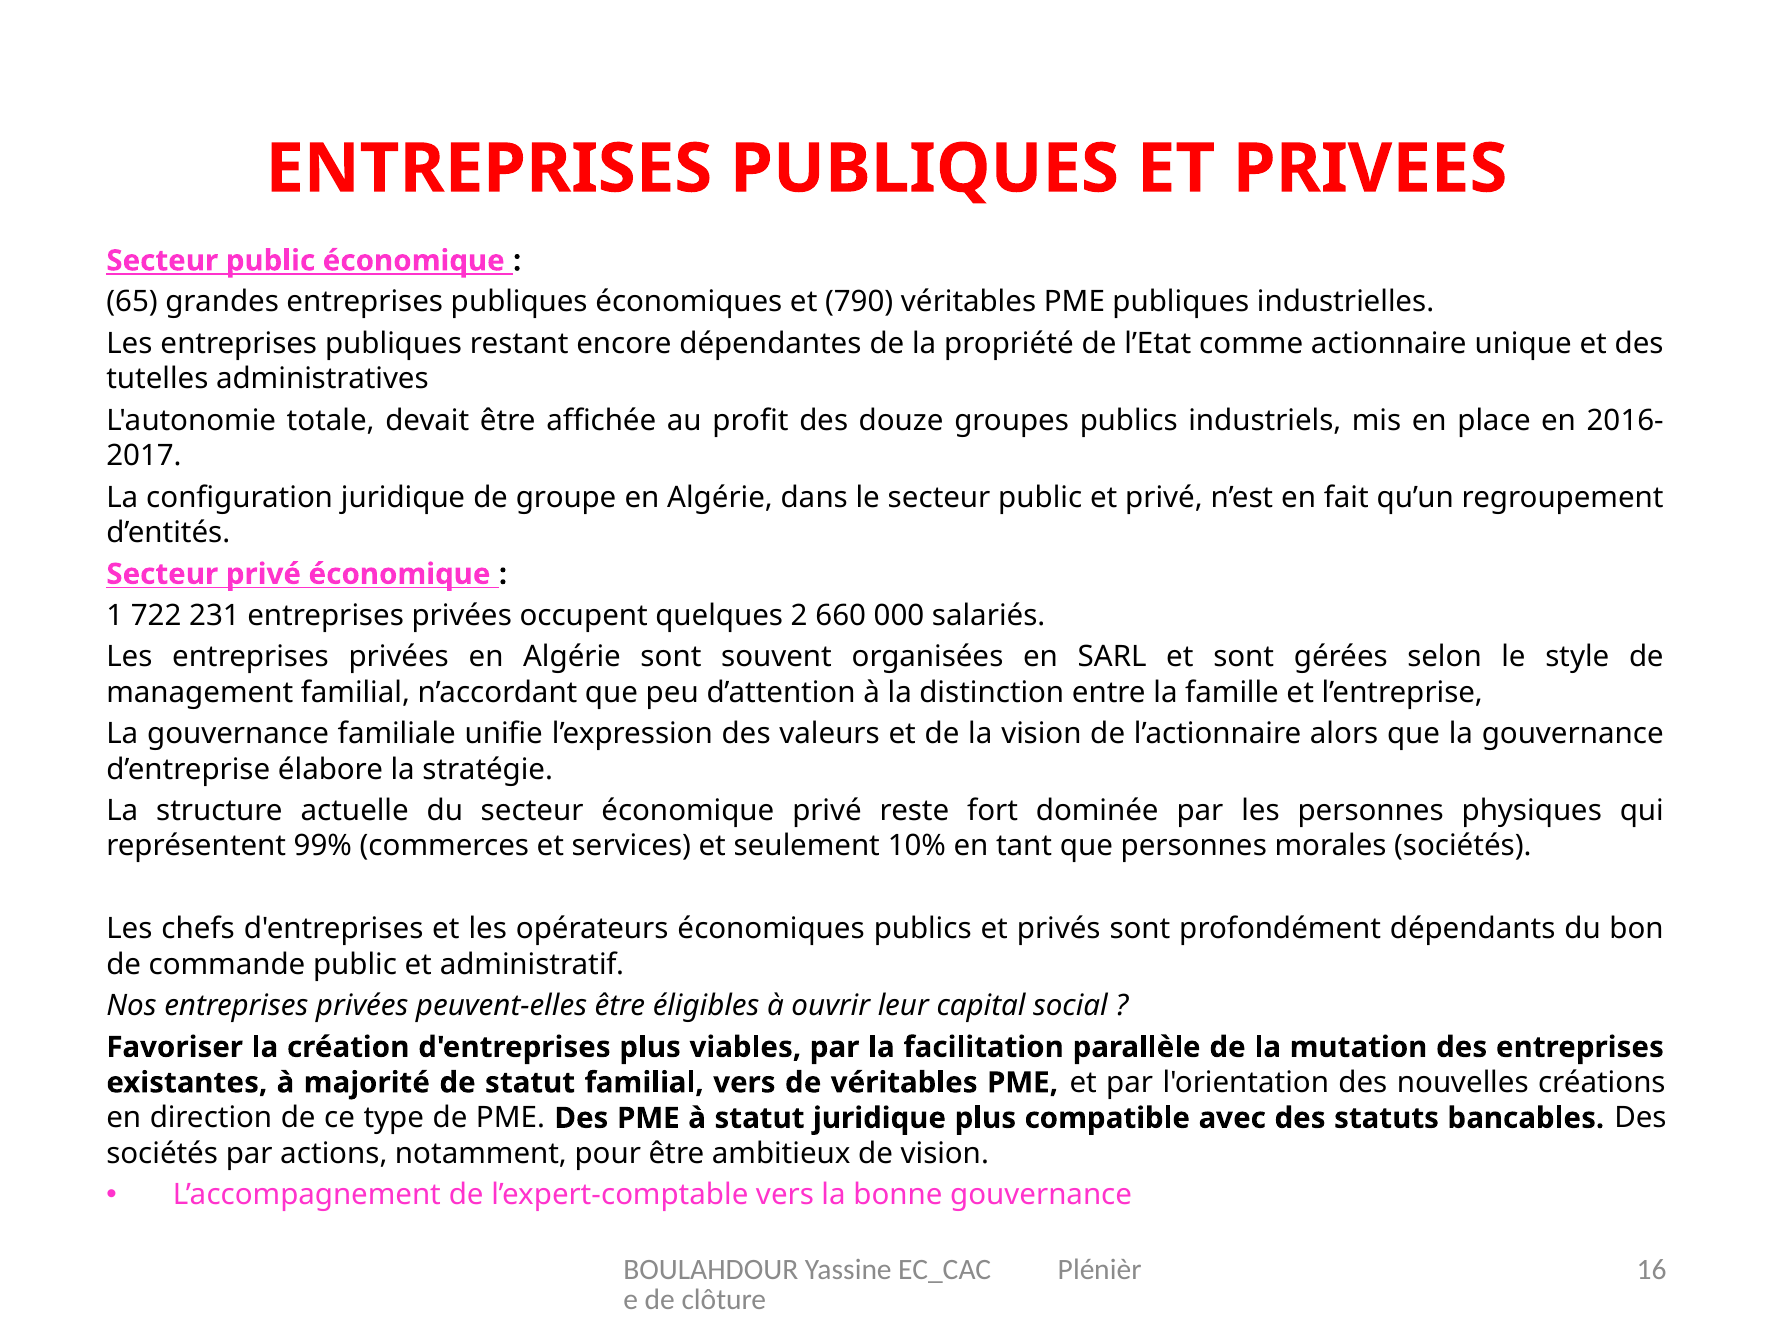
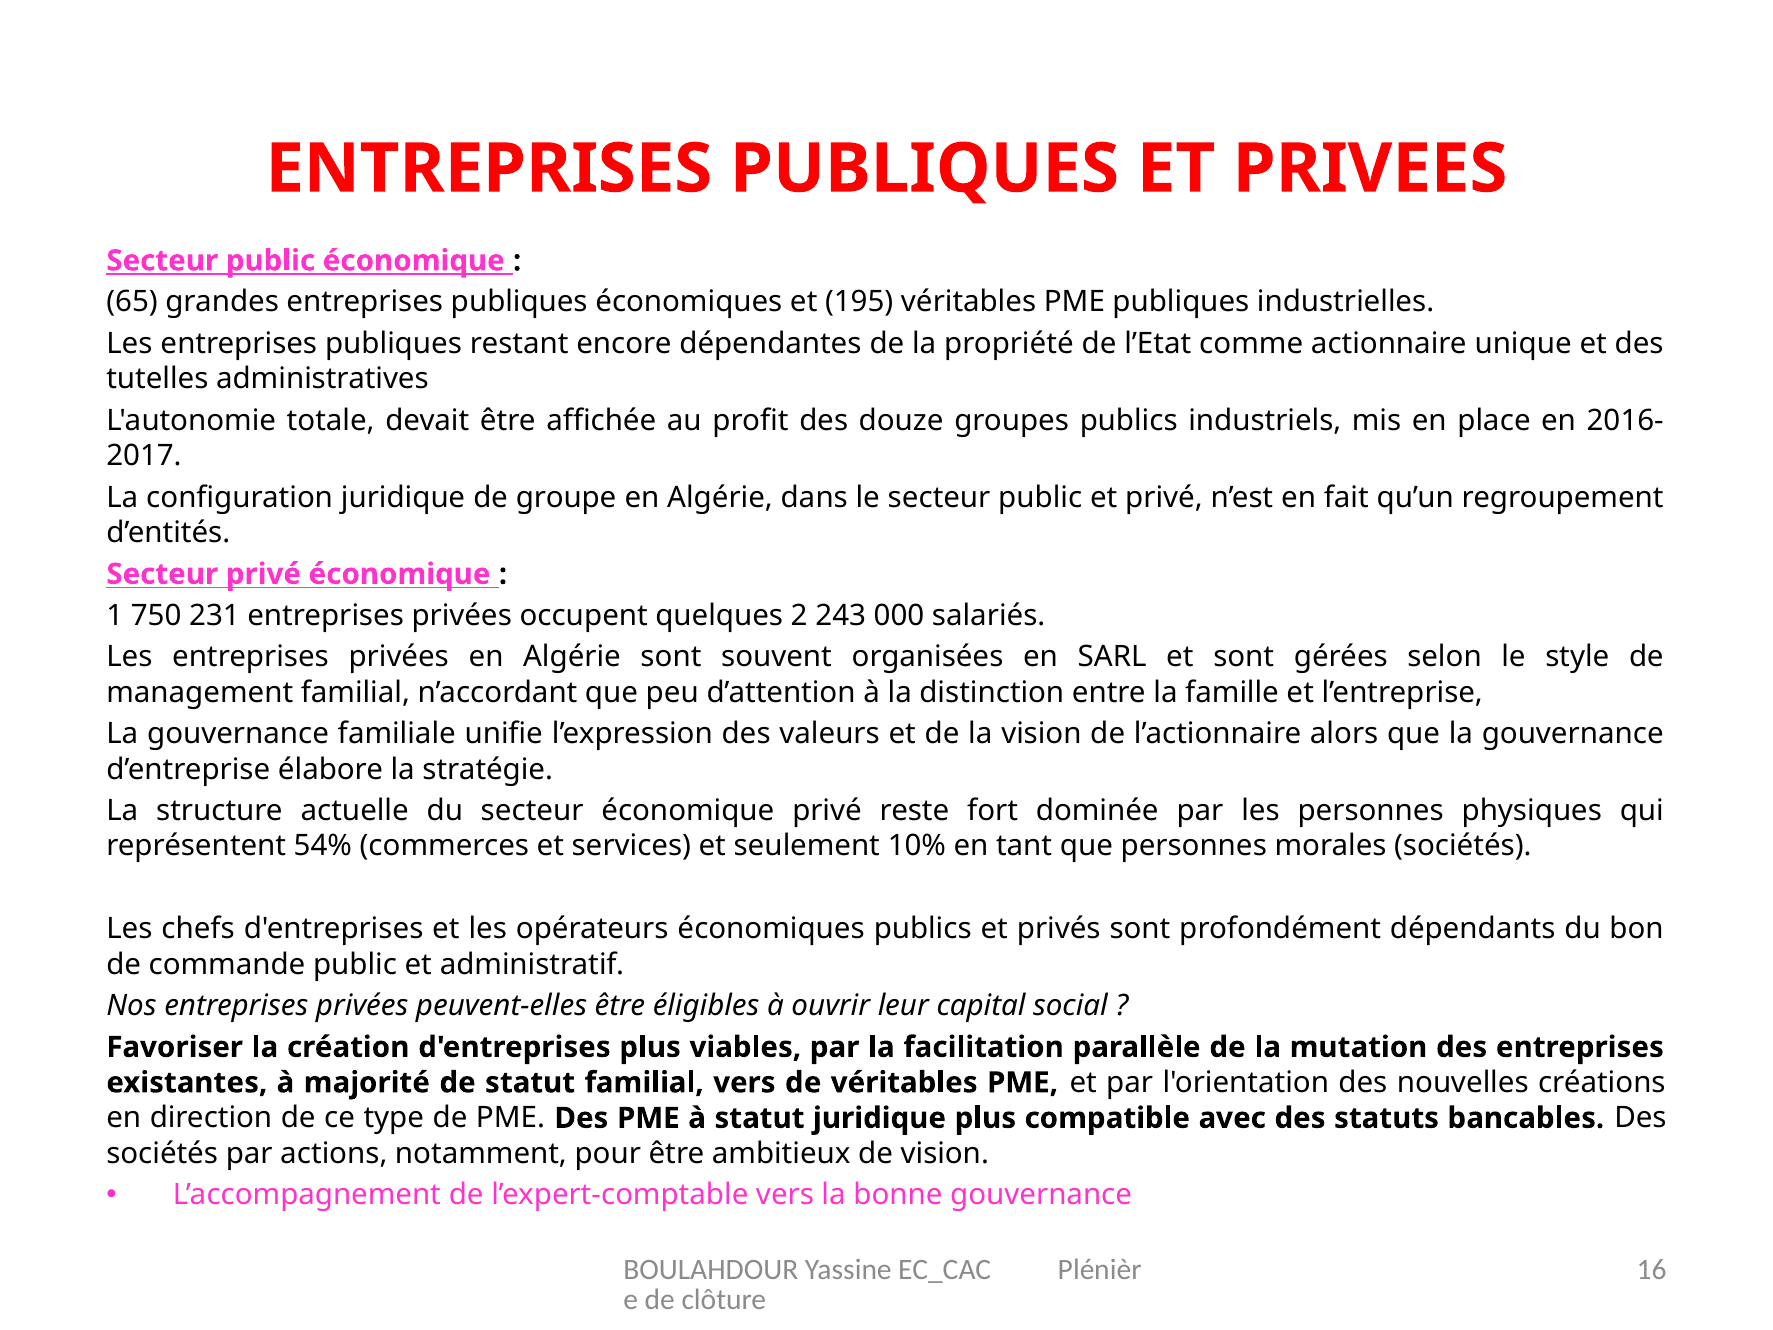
790: 790 -> 195 (859, 302)
722: 722 -> 750 (156, 615)
660: 660 -> 243 (841, 615)
99%: 99% -> 54% (323, 846)
